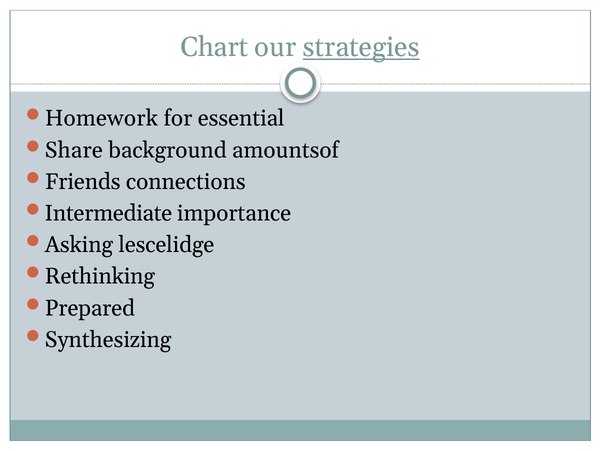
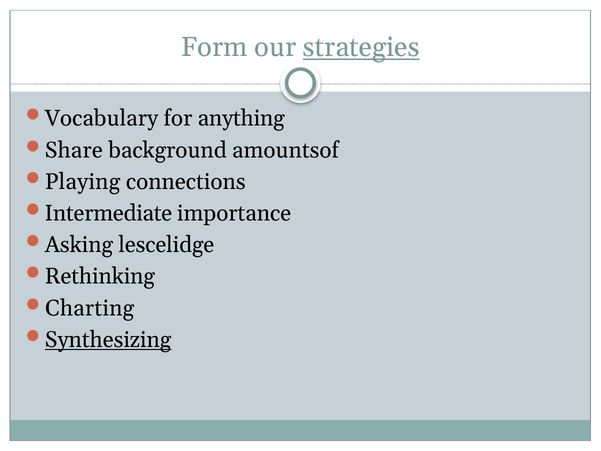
Chart: Chart -> Form (214, 47)
Homework: Homework -> Vocabulary (102, 118)
essential: essential -> anything (241, 118)
Friends: Friends -> Playing (83, 182)
Prepared: Prepared -> Charting (90, 308)
Synthesizing underline: none -> present (108, 340)
